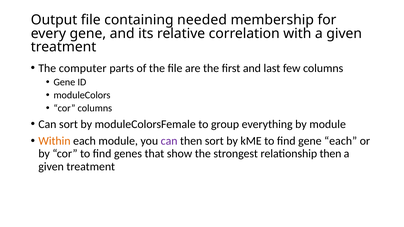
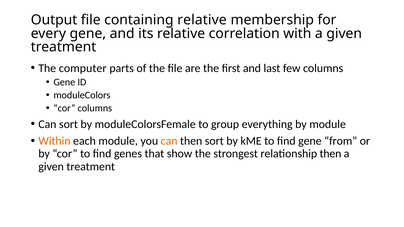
containing needed: needed -> relative (202, 20)
can colour: purple -> orange (169, 141)
gene each: each -> from (341, 141)
